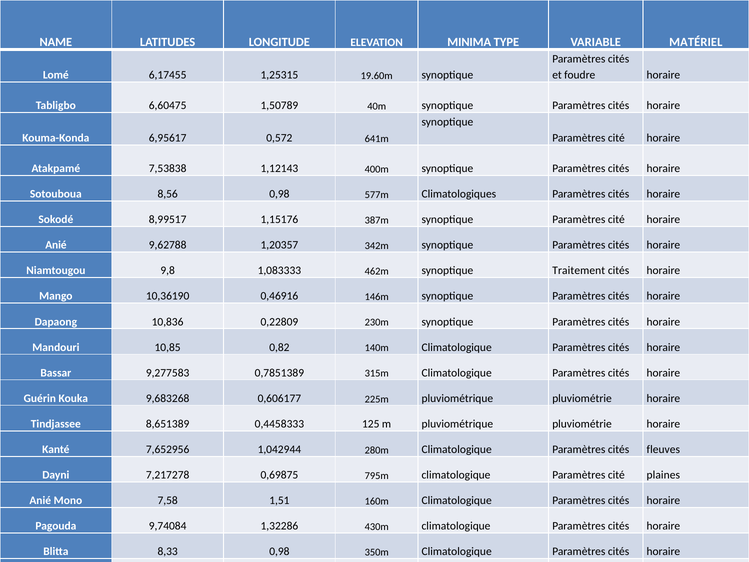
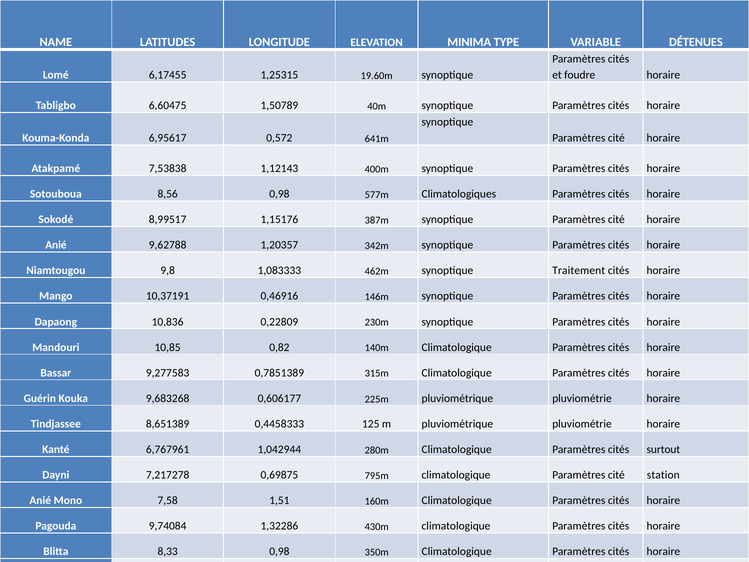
MATÉRIEL: MATÉRIEL -> DÉTENUES (696, 42)
10,36190: 10,36190 -> 10,37191 (168, 296)
7,652956: 7,652956 -> 6,767961 (168, 449)
fleuves: fleuves -> surtout (663, 449)
plaines: plaines -> station (663, 475)
